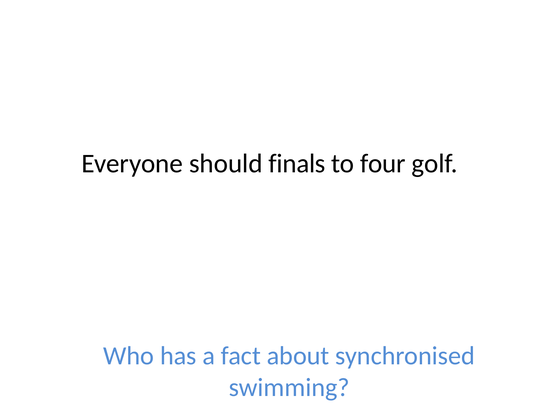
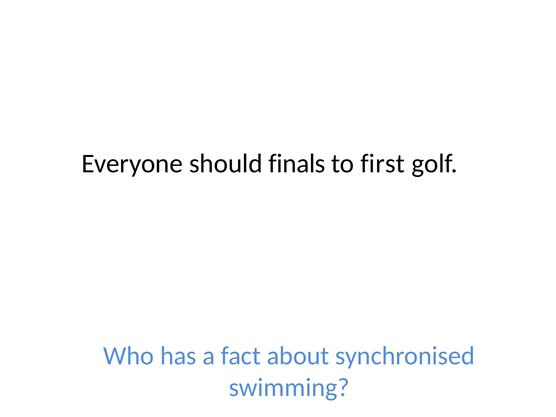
four: four -> first (383, 164)
